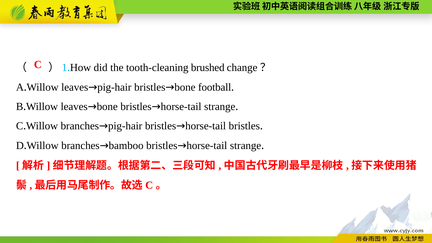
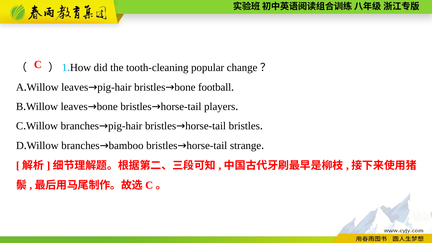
brushed: brushed -> popular (208, 68)
leaves→bone bristles→horse-tail strange: strange -> players (220, 107)
